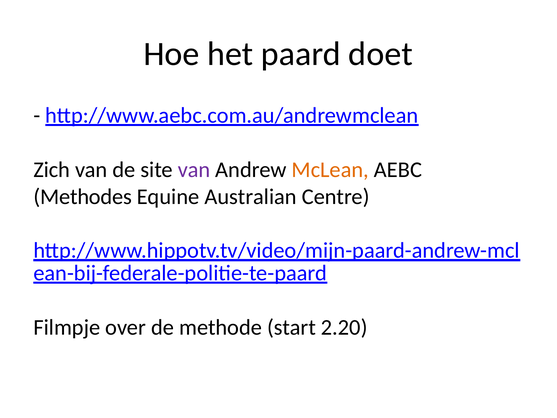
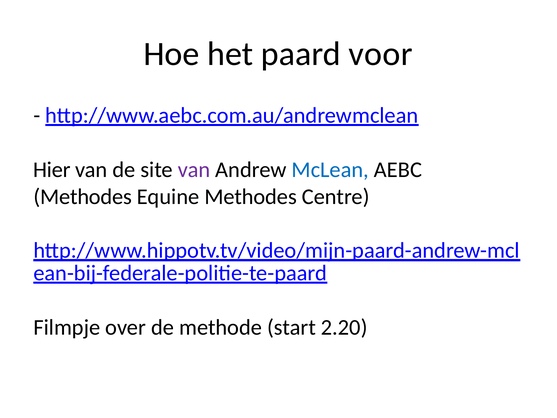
doet: doet -> voor (381, 54)
Zich: Zich -> Hier (52, 170)
McLean colour: orange -> blue (330, 170)
Equine Australian: Australian -> Methodes (251, 197)
